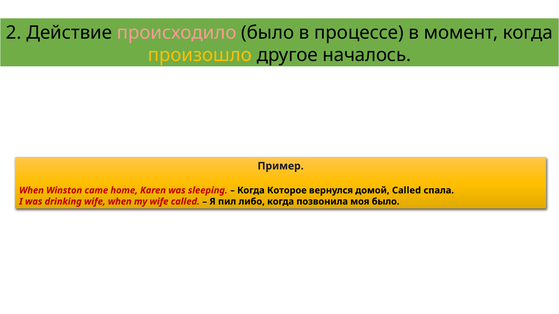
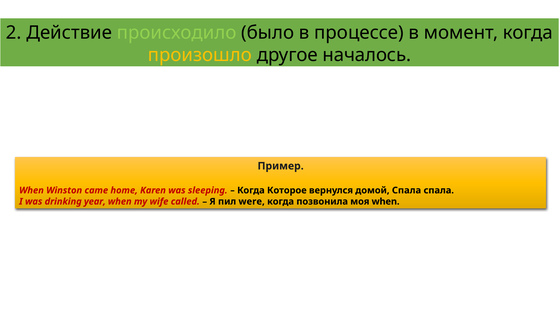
происходило colour: pink -> light green (177, 33)
домой Called: Called -> Спала (407, 191)
drinking wife: wife -> year (95, 202)
либо: либо -> were (252, 202)
моя было: было -> when (386, 202)
